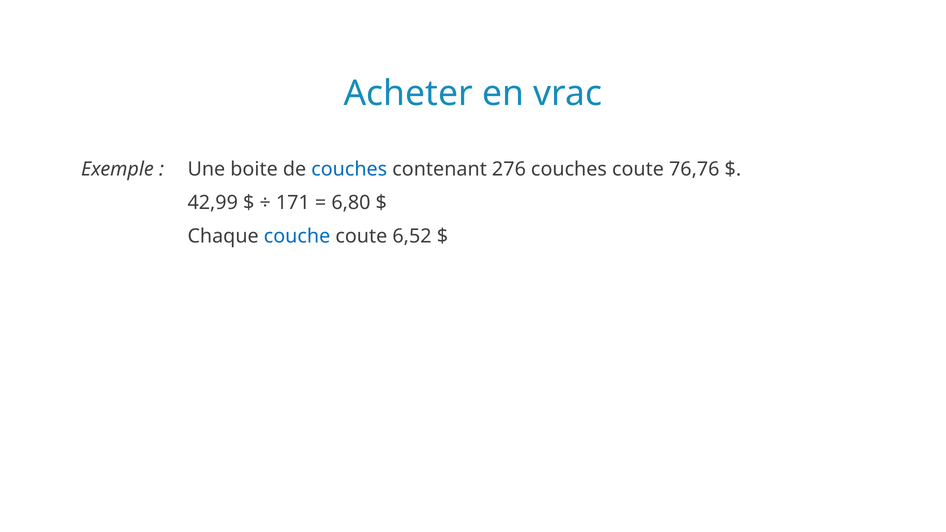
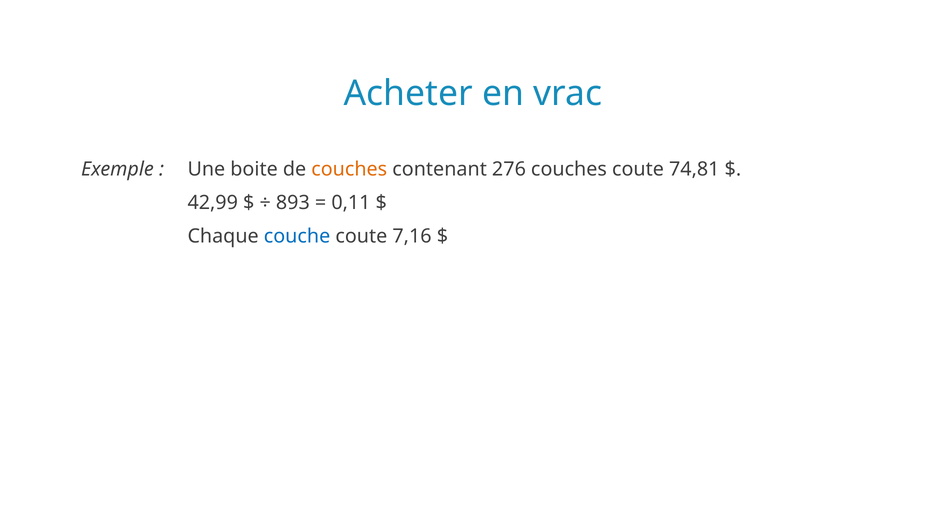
couches colour: blue -> orange (349, 169)
76,76: 76,76 -> 74,81 (694, 169)
171: 171 -> 893 (293, 203)
6,80: 6,80 -> 0,11 (351, 203)
6,52: 6,52 -> 7,16 (412, 236)
